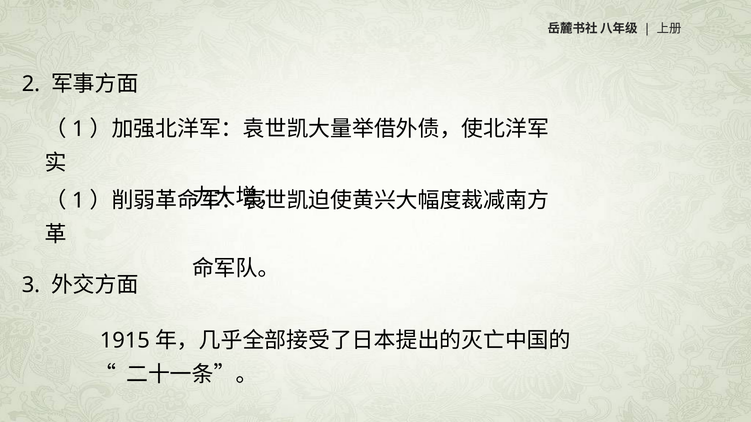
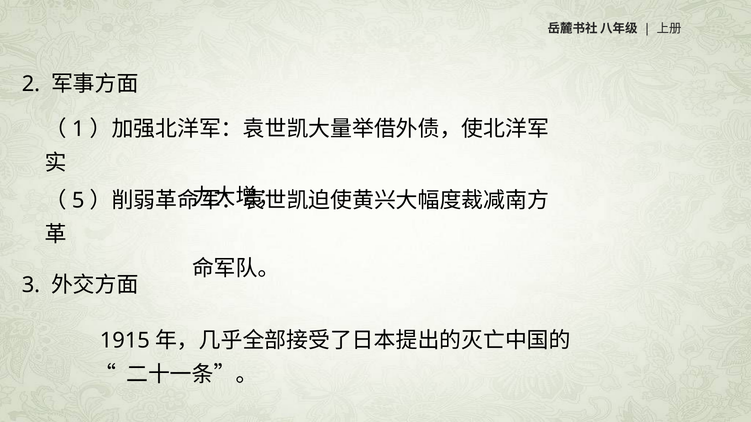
1: 1 -> 5 (78, 201)
